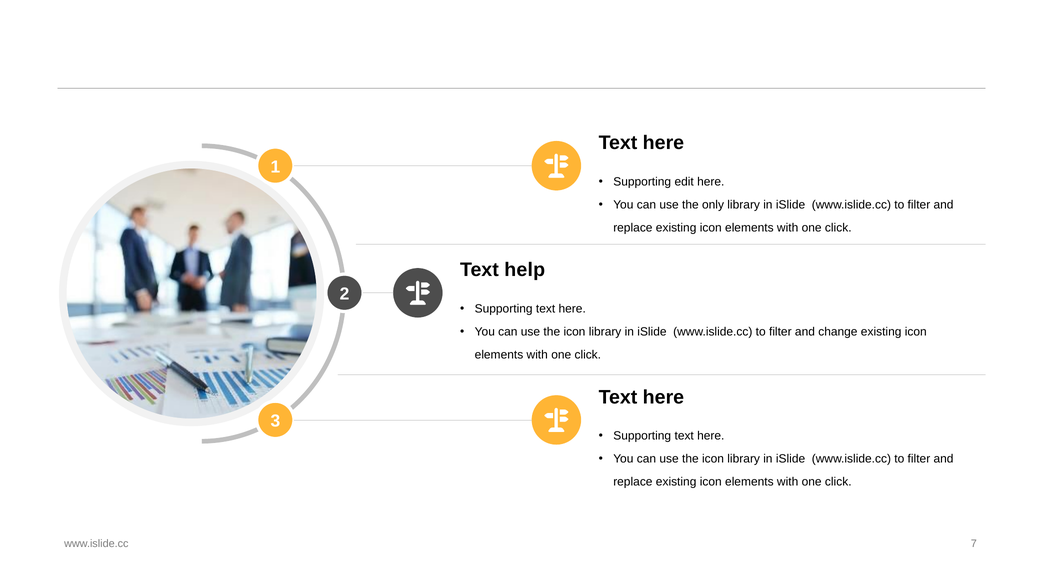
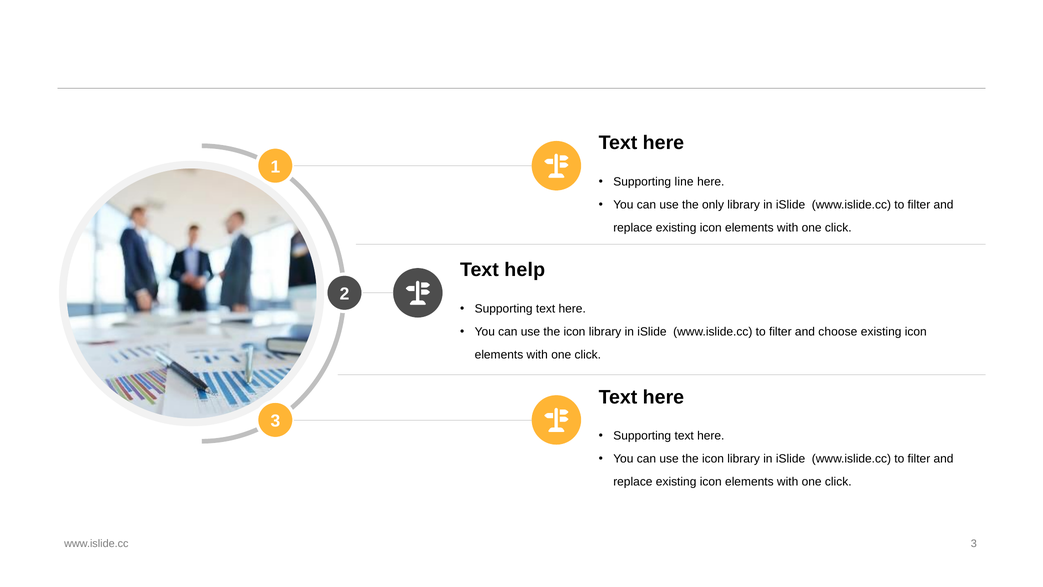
edit: edit -> line (684, 182)
change: change -> choose (838, 332)
www.islide.cc 7: 7 -> 3 (974, 543)
